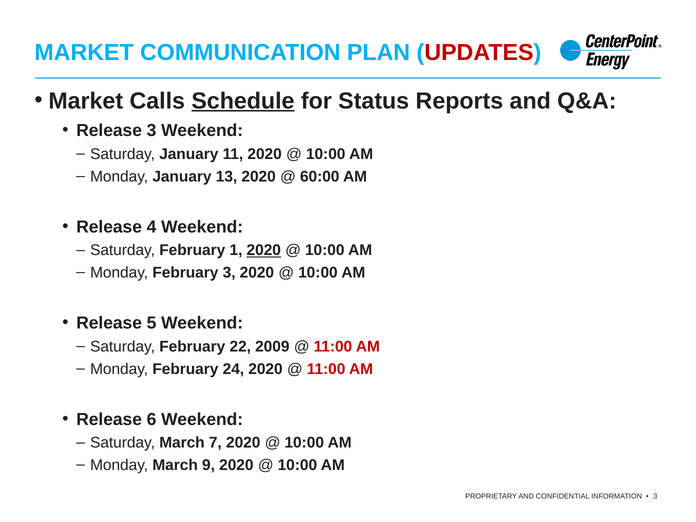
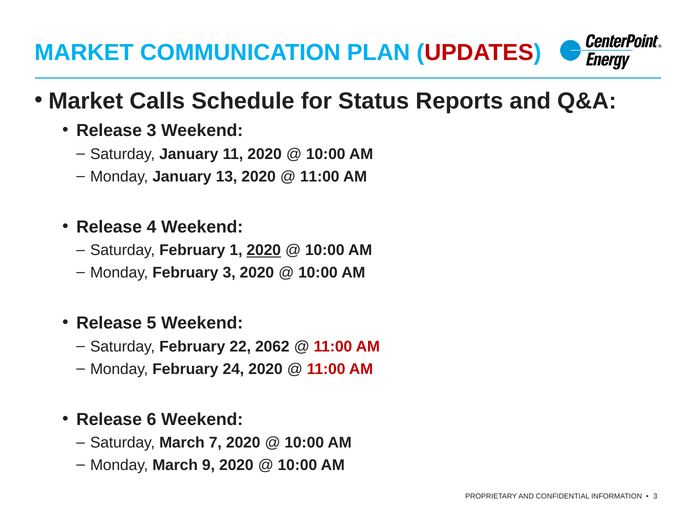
Schedule underline: present -> none (243, 101)
60:00: 60:00 -> 11:00 (320, 176)
2009: 2009 -> 2062 (272, 347)
